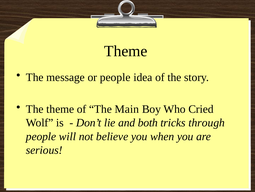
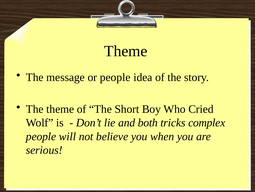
Main: Main -> Short (127, 109)
through: through -> complex (207, 122)
